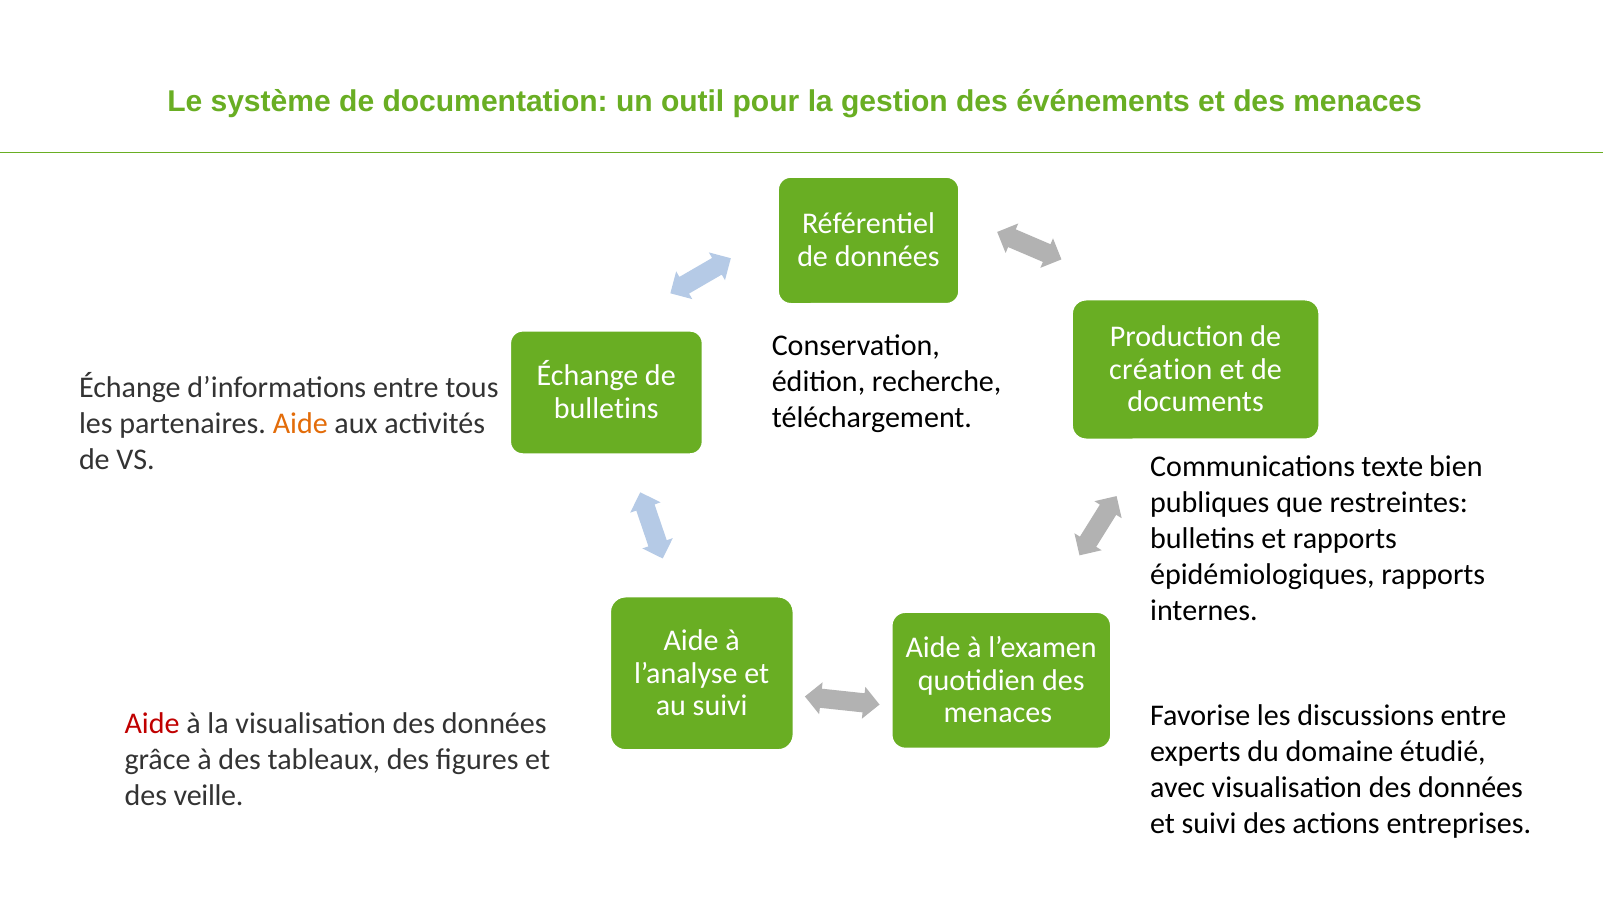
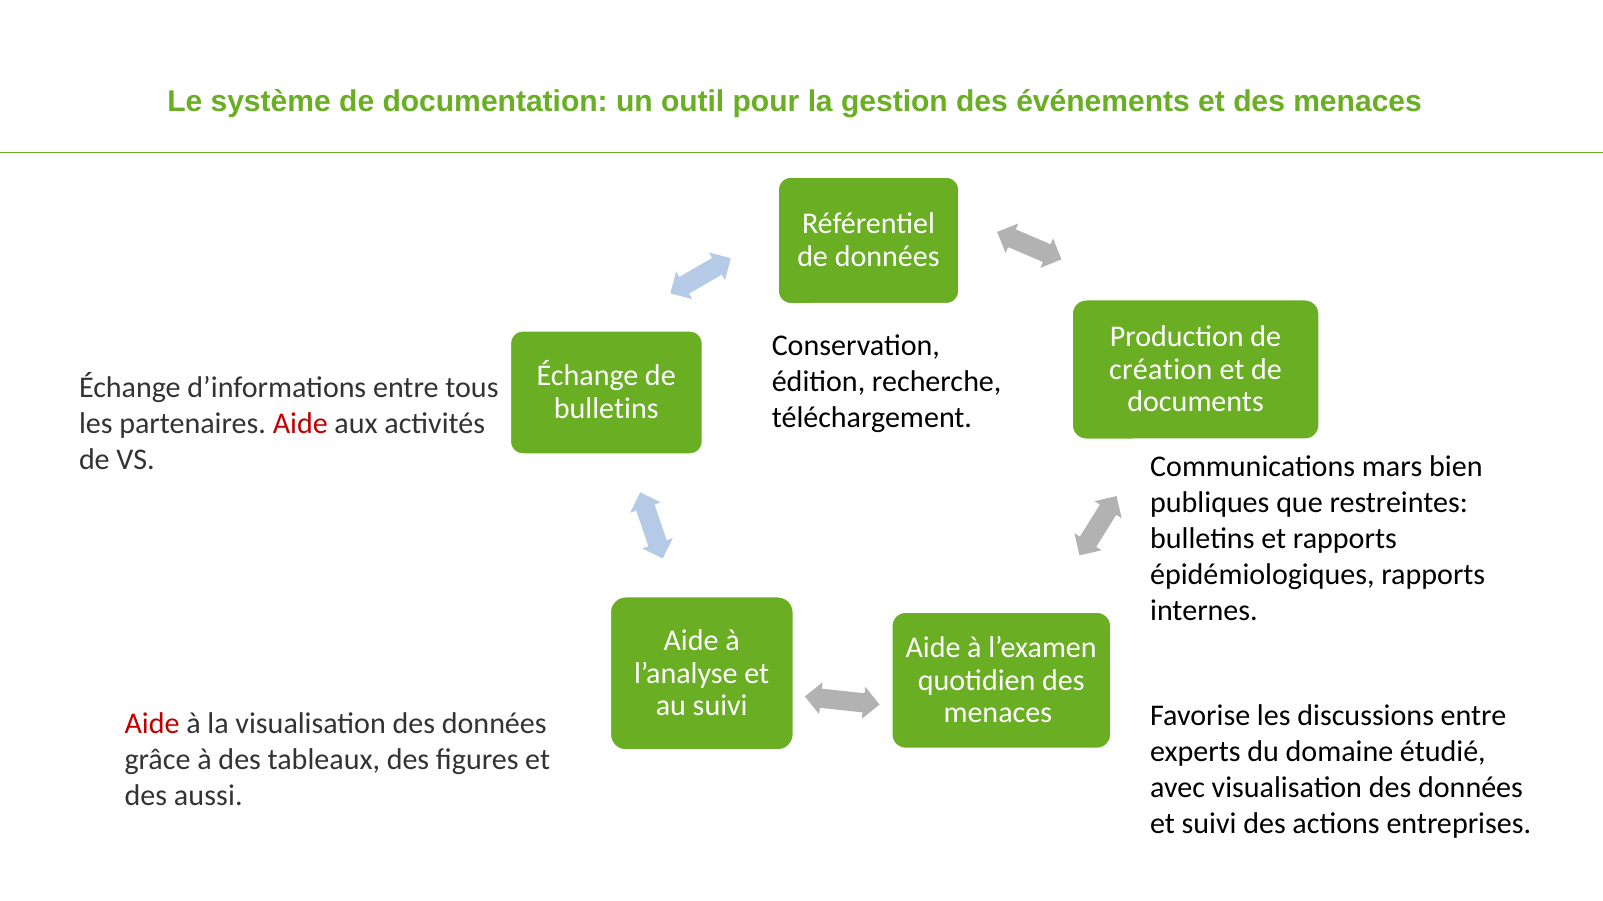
Aide colour: orange -> red (300, 424)
texte: texte -> mars (1392, 467)
veille: veille -> aussi (208, 796)
